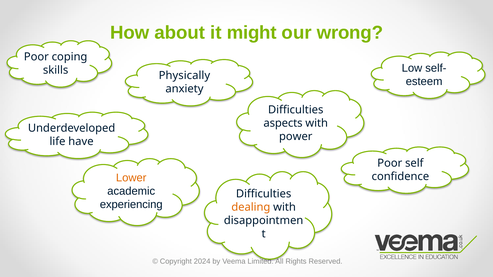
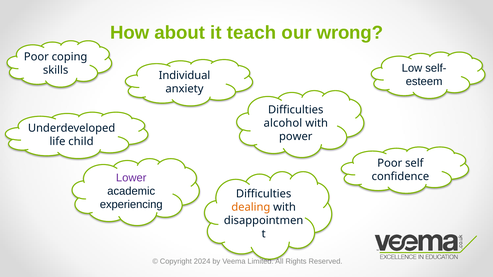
might: might -> teach (252, 33)
Physically: Physically -> Individual (184, 76)
aspects: aspects -> alcohol (283, 123)
have: have -> child (81, 142)
Lower colour: orange -> purple (131, 178)
